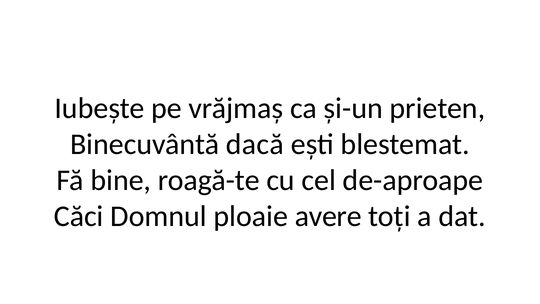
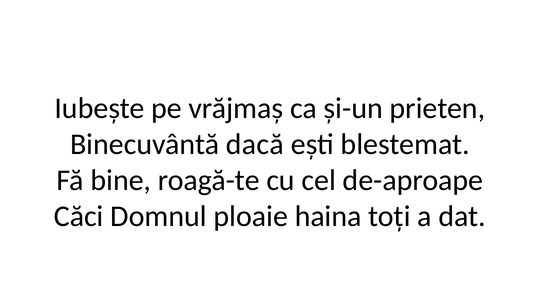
avere: avere -> haina (328, 216)
